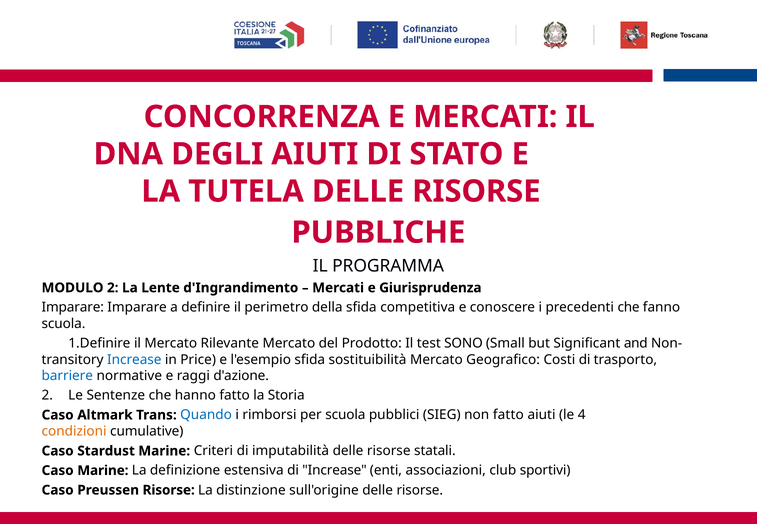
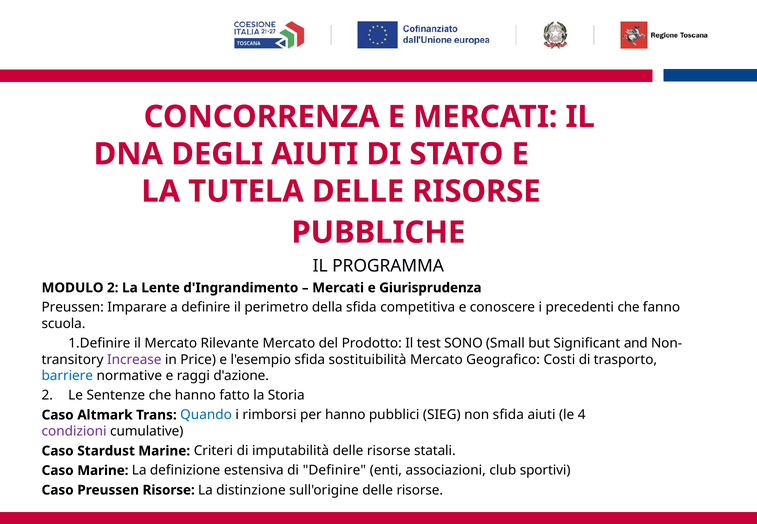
Imparare: Imparare -> Preussen (73, 307)
Increase colour: blue -> purple (134, 360)
per scuola: scuola -> hanno (345, 415)
non fatto: fatto -> sfida (508, 415)
condizioni colour: orange -> purple (74, 431)
di Increase: Increase -> Definire (334, 471)
